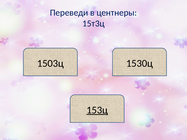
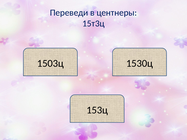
153ц underline: present -> none (97, 110)
